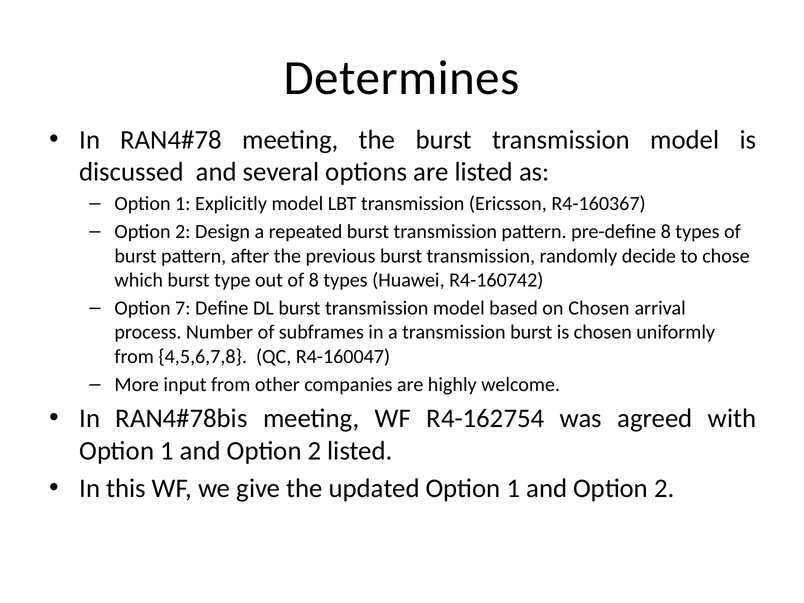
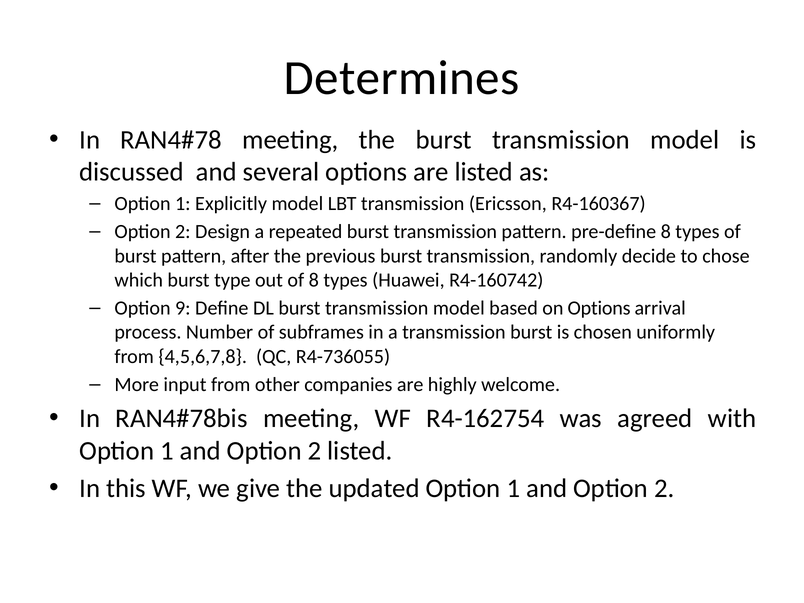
7: 7 -> 9 (183, 308)
on Chosen: Chosen -> Options (599, 308)
R4-160047: R4-160047 -> R4-736055 (343, 356)
